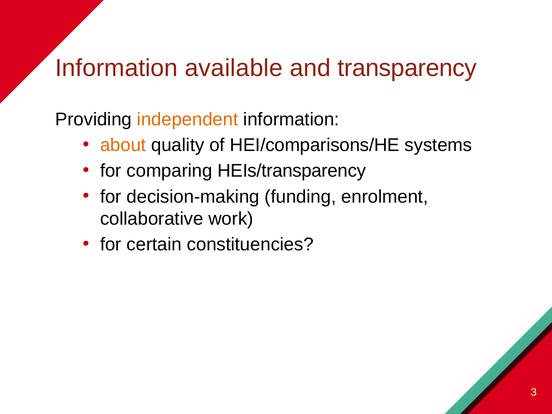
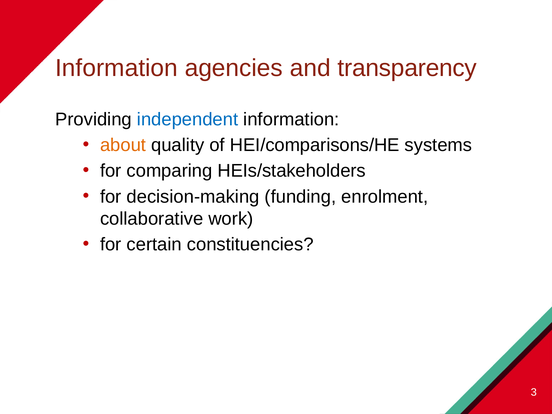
available: available -> agencies (234, 68)
independent colour: orange -> blue (188, 119)
HEIs/transparency: HEIs/transparency -> HEIs/stakeholders (292, 171)
